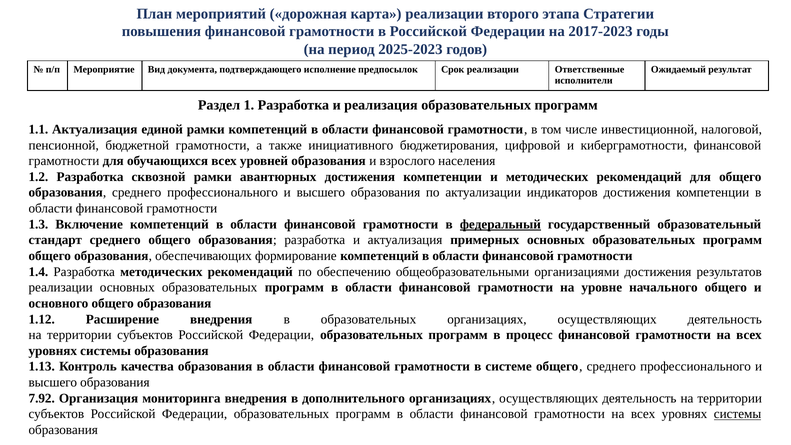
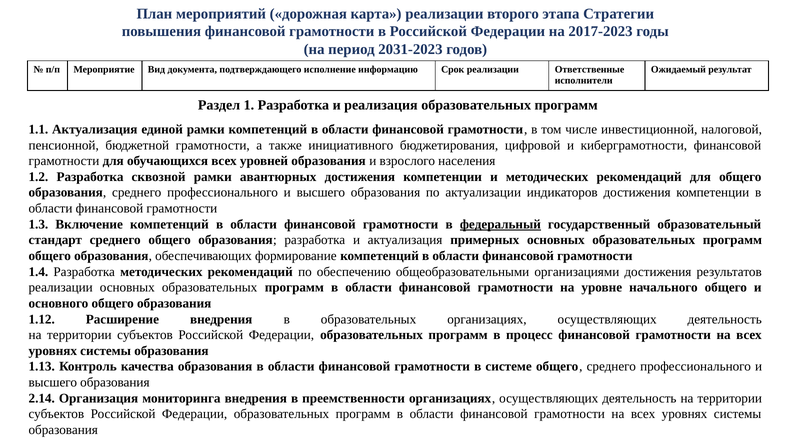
2025-2023: 2025-2023 -> 2031-2023 (410, 49)
предпосылок: предпосылок -> информацию (388, 69)
7.92: 7.92 -> 2.14 (42, 398)
дополнительного: дополнительного -> преемственности (354, 398)
системы underline: present -> none (738, 414)
